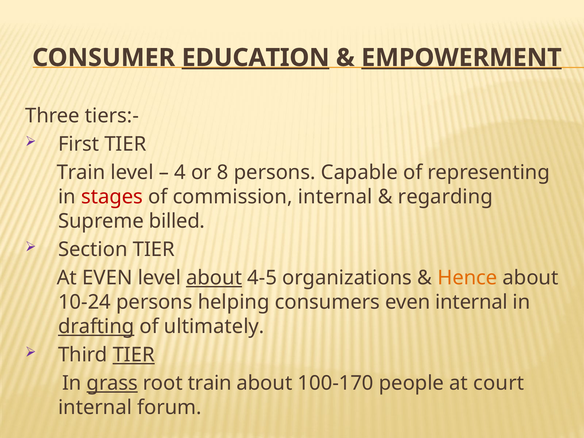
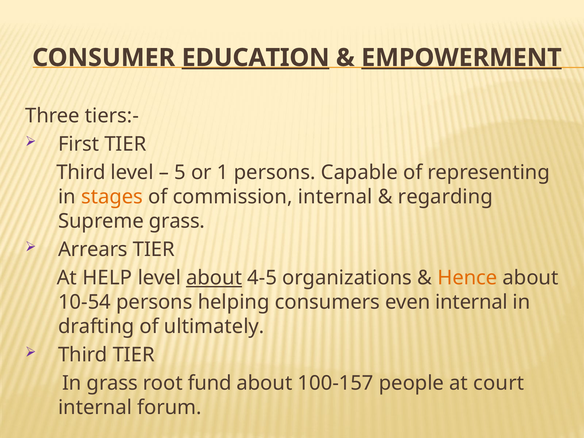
Train: Train -> Third (81, 172)
4: 4 -> 5 (180, 172)
8: 8 -> 1 (223, 172)
stages colour: red -> orange (112, 197)
Supreme billed: billed -> grass (177, 221)
Section: Section -> Arrears (93, 249)
At EVEN: EVEN -> HELP (107, 278)
10-24: 10-24 -> 10-54 (84, 302)
drafting underline: present -> none (96, 327)
TIER underline: present -> none (134, 355)
grass underline: present -> none (112, 383)
root train: train -> fund (210, 383)
100-170: 100-170 -> 100-157 (336, 383)
